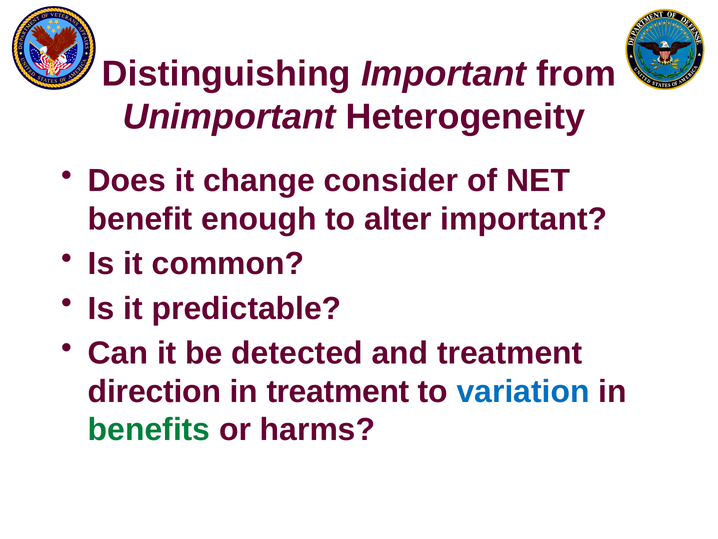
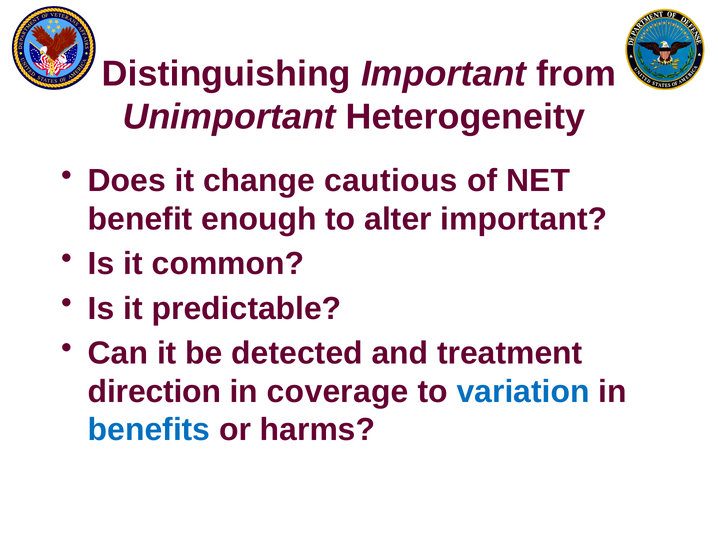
consider: consider -> cautious (391, 181)
in treatment: treatment -> coverage (338, 391)
benefits colour: green -> blue (149, 430)
